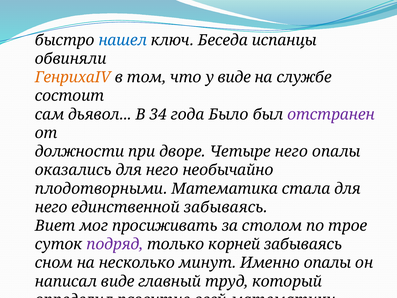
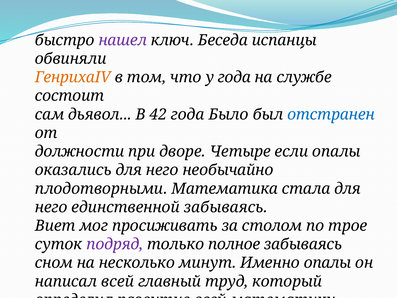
нашел colour: blue -> purple (123, 40)
у виде: виде -> года (234, 77)
34: 34 -> 42 (158, 114)
отстранен colour: purple -> blue (331, 114)
Четыре него: него -> если (291, 151)
корней: корней -> полное (234, 244)
написал виде: виде -> всей (118, 281)
